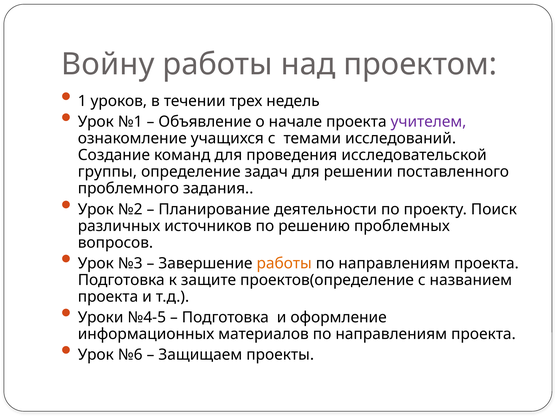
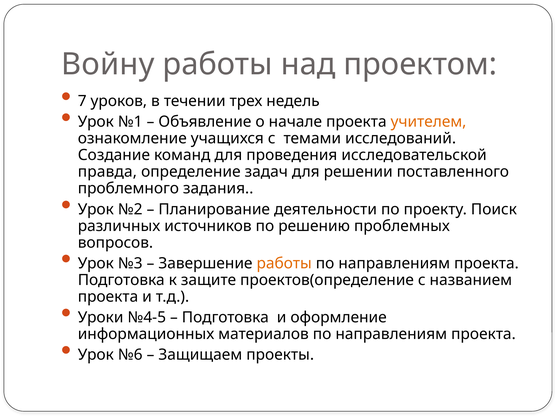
1: 1 -> 7 (82, 101)
учителем colour: purple -> orange (428, 122)
группы: группы -> правда (107, 172)
